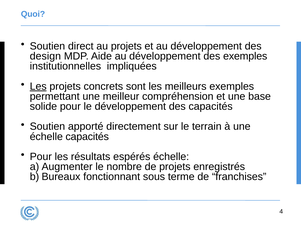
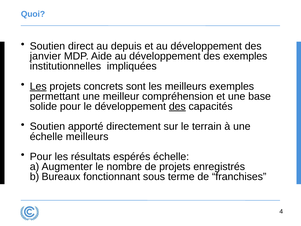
au projets: projets -> depuis (126, 46)
design: design -> janvier (45, 56)
des underline: none -> present (177, 106)
échelle capacités: capacités -> meilleurs (87, 136)
